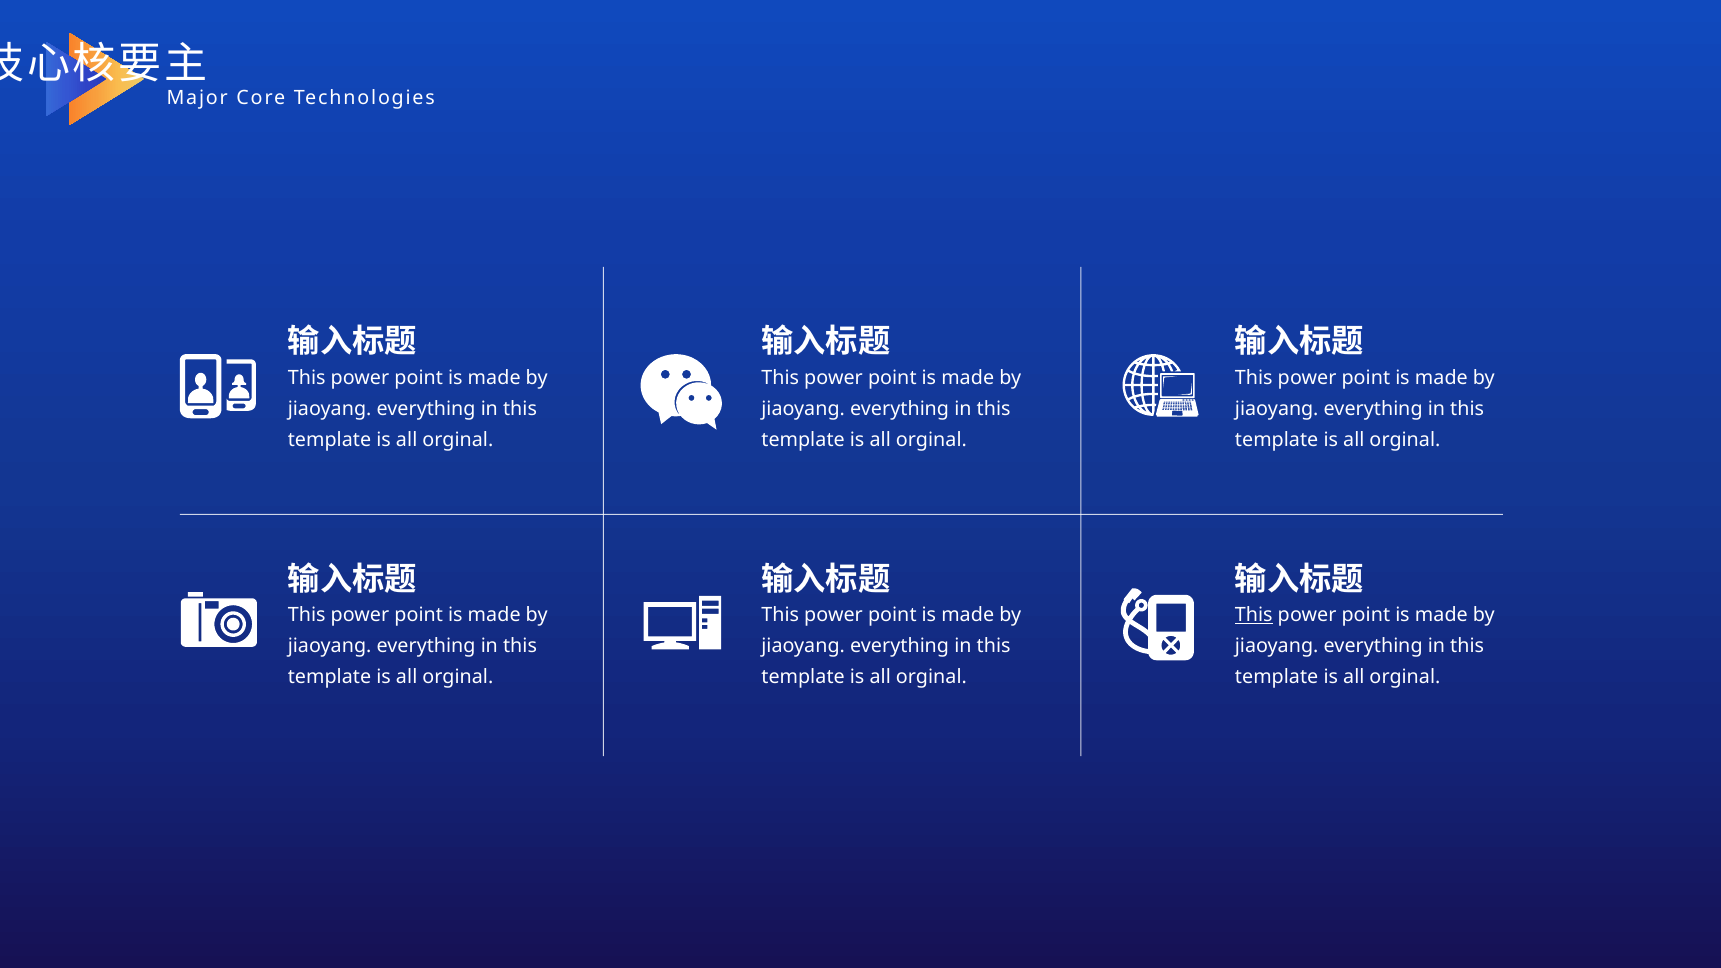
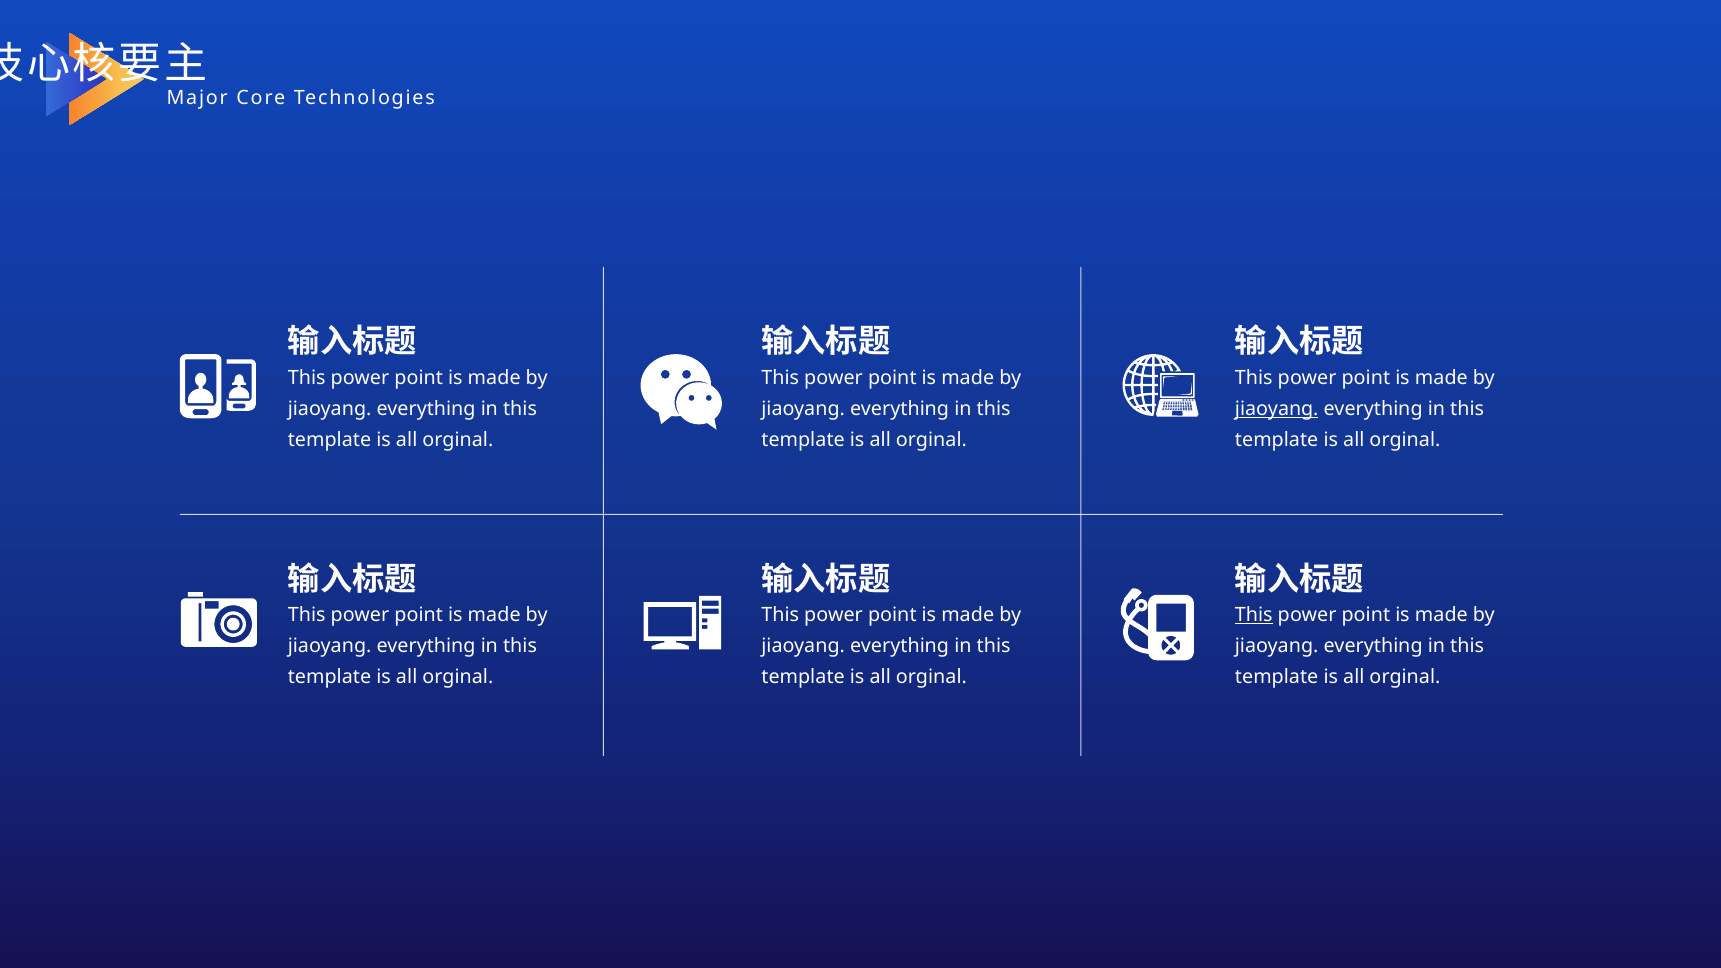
jiaoyang underline: none -> present (1277, 409)
